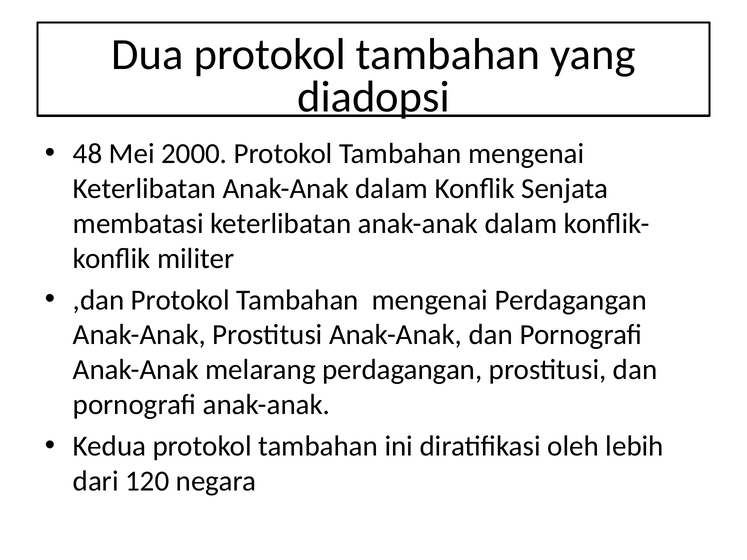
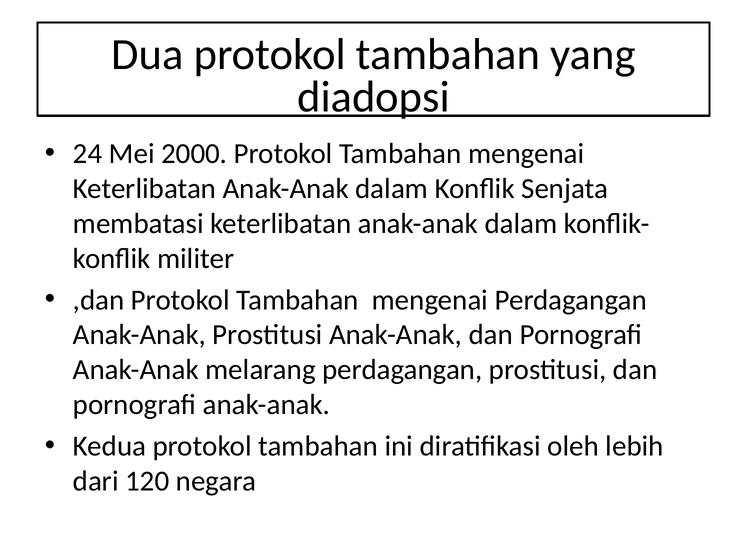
48: 48 -> 24 (88, 154)
